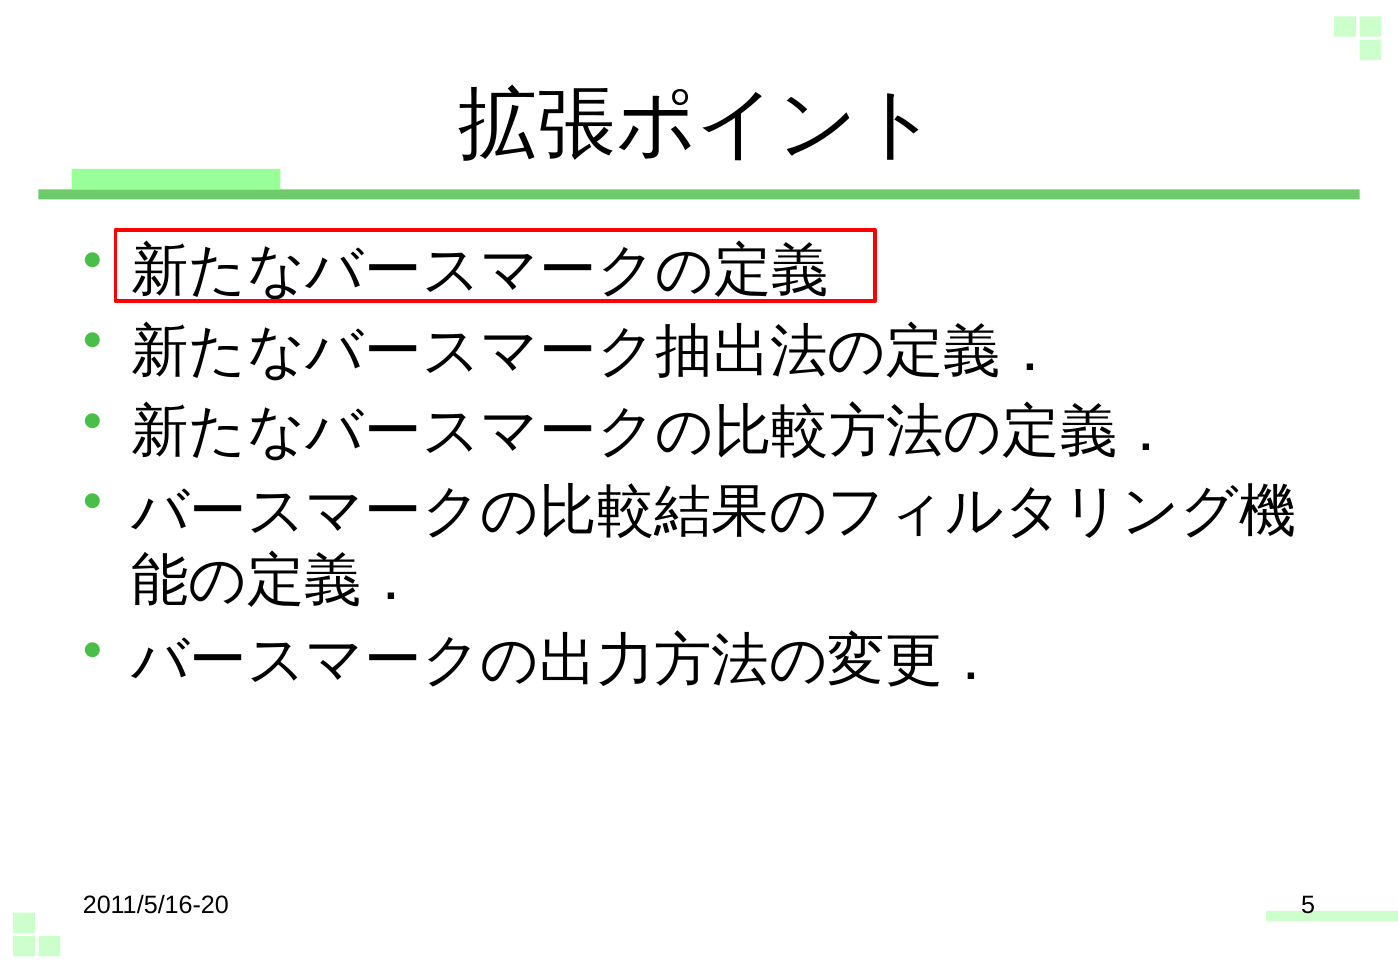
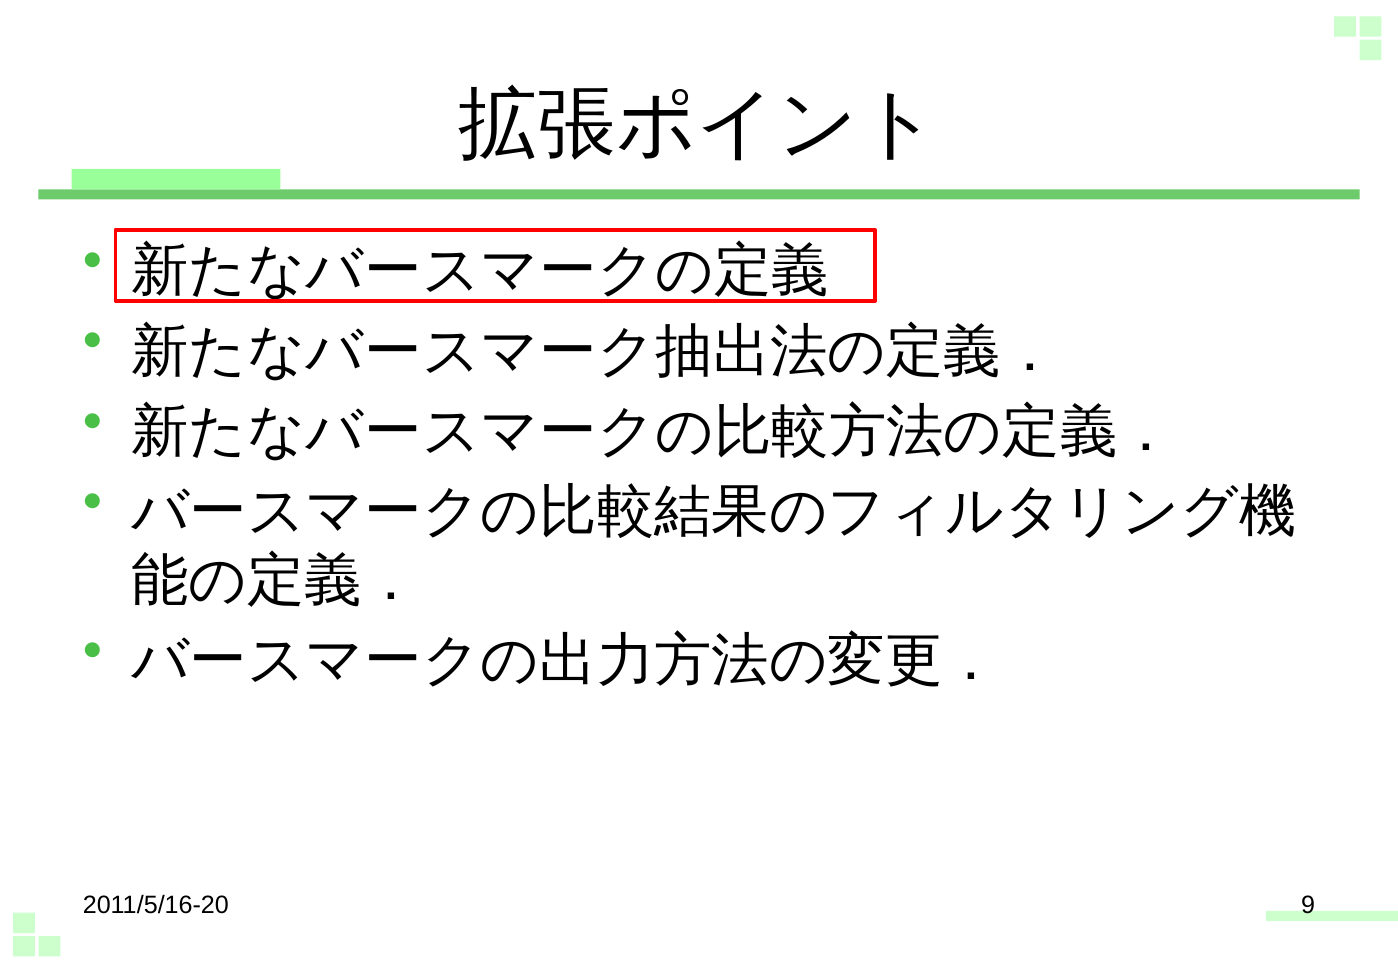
5: 5 -> 9 (1308, 905)
